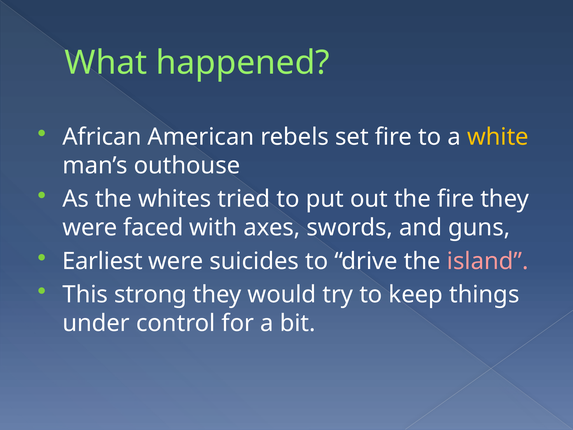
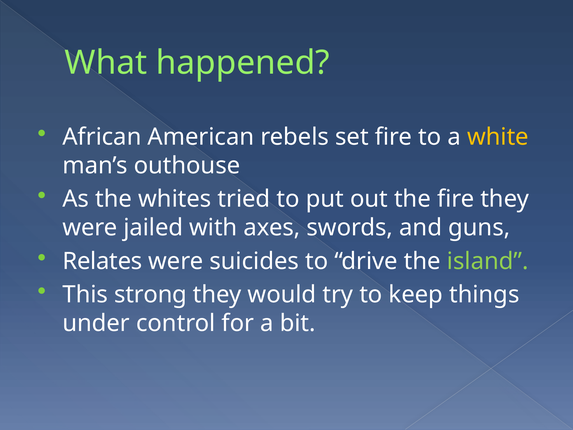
faced: faced -> jailed (153, 228)
Earliest: Earliest -> Relates (102, 261)
island colour: pink -> light green (488, 261)
